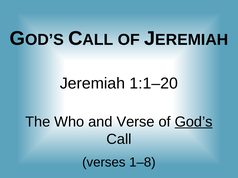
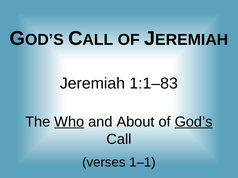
1:1–20: 1:1–20 -> 1:1–83 (154, 84)
Who underline: none -> present (69, 122)
Verse: Verse -> About (136, 122)
1–8: 1–8 -> 1–1 (142, 163)
